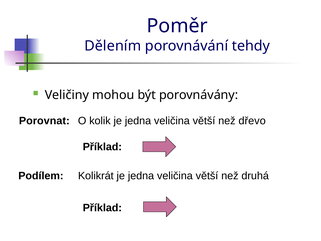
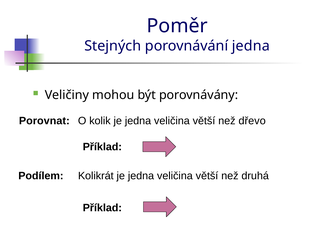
Dělením: Dělením -> Stejných (113, 46)
porovnávání tehdy: tehdy -> jedna (251, 46)
